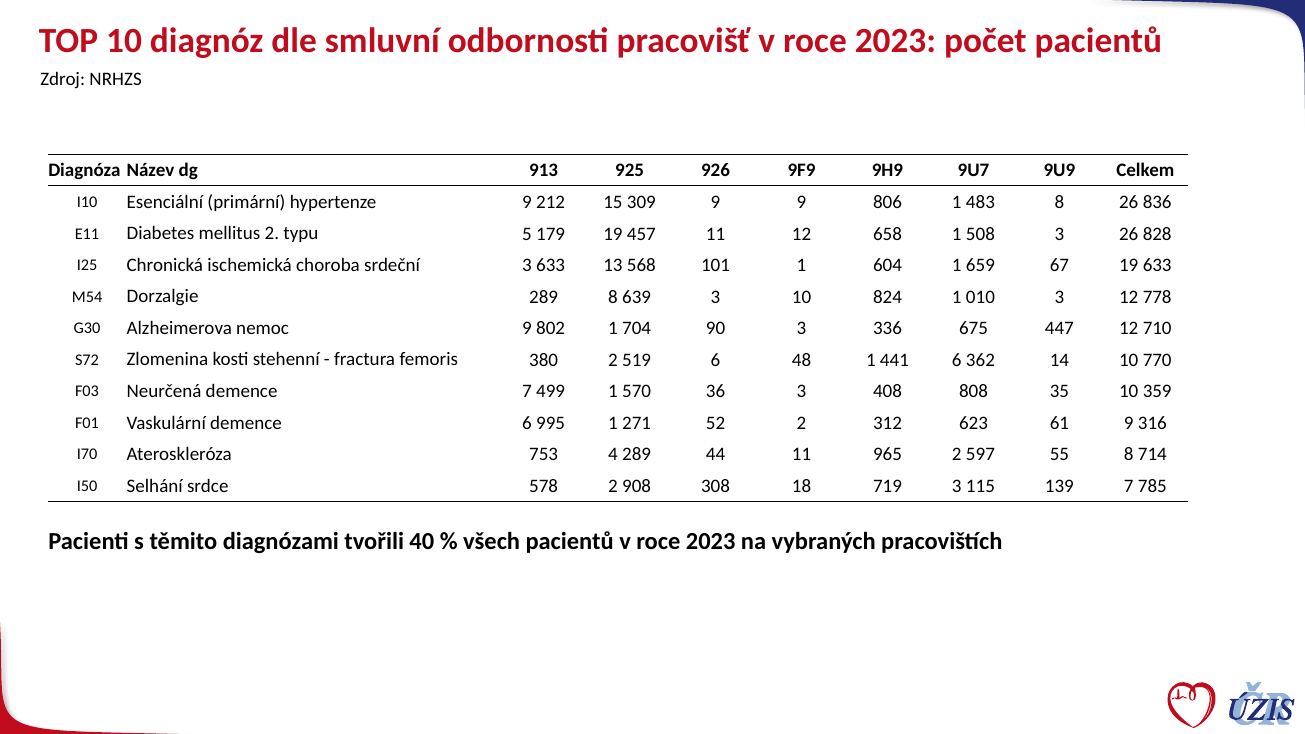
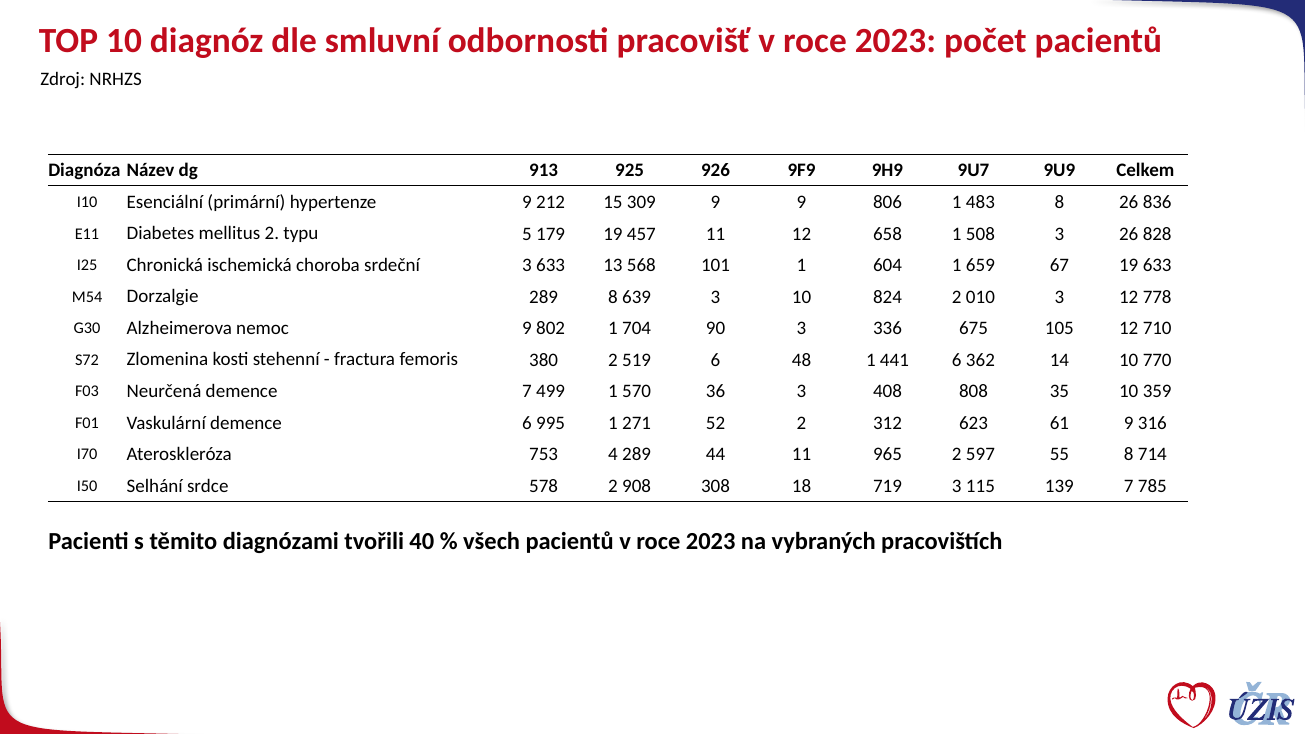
824 1: 1 -> 2 (957, 297)
447: 447 -> 105 (1059, 328)
